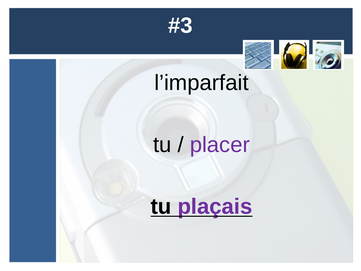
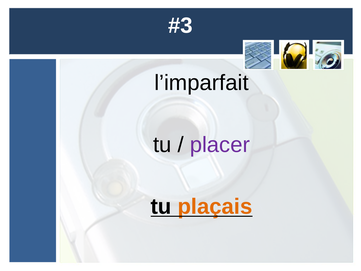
plaçais colour: purple -> orange (215, 206)
